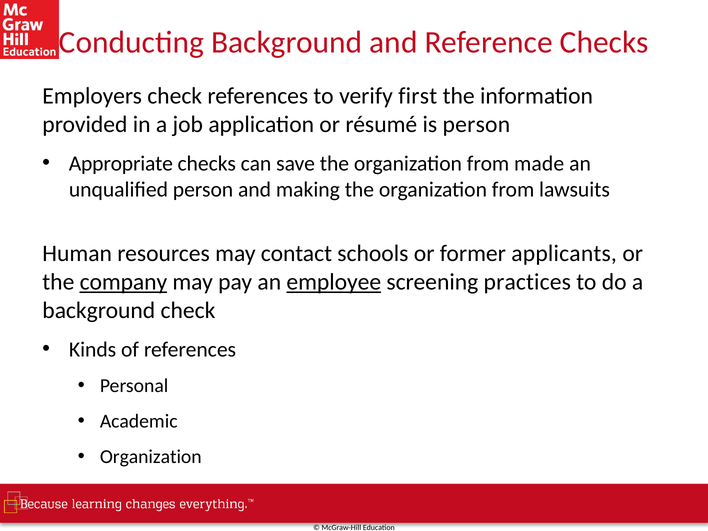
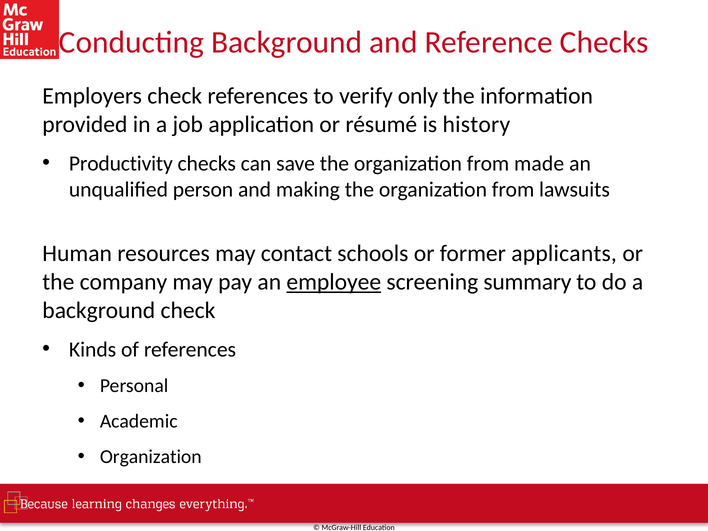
first: first -> only (418, 96)
is person: person -> history (476, 124)
Appropriate: Appropriate -> Productivity (121, 164)
company underline: present -> none (123, 282)
practices: practices -> summary (527, 282)
